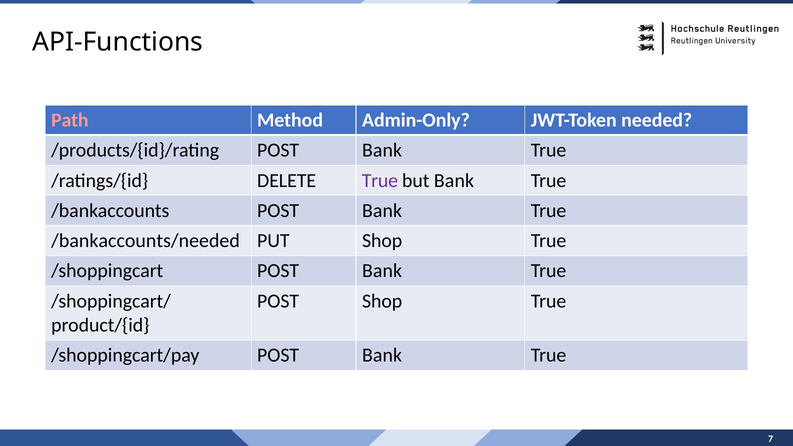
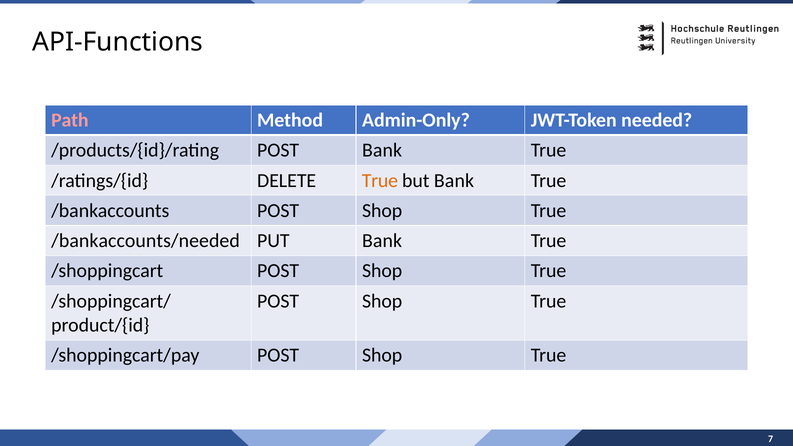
True colour: purple -> orange (380, 180)
/bankaccounts POST Bank: Bank -> Shop (382, 211)
PUT Shop: Shop -> Bank (382, 241)
/shoppingcart POST Bank: Bank -> Shop (382, 271)
/shoppingcart/pay POST Bank: Bank -> Shop (382, 355)
